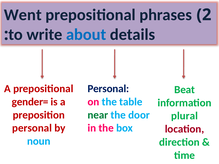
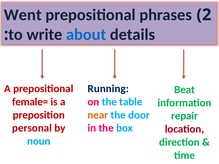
Personal: Personal -> Running (108, 89)
gender=: gender= -> female= (30, 102)
near colour: green -> orange (98, 115)
plural: plural -> repair (185, 116)
